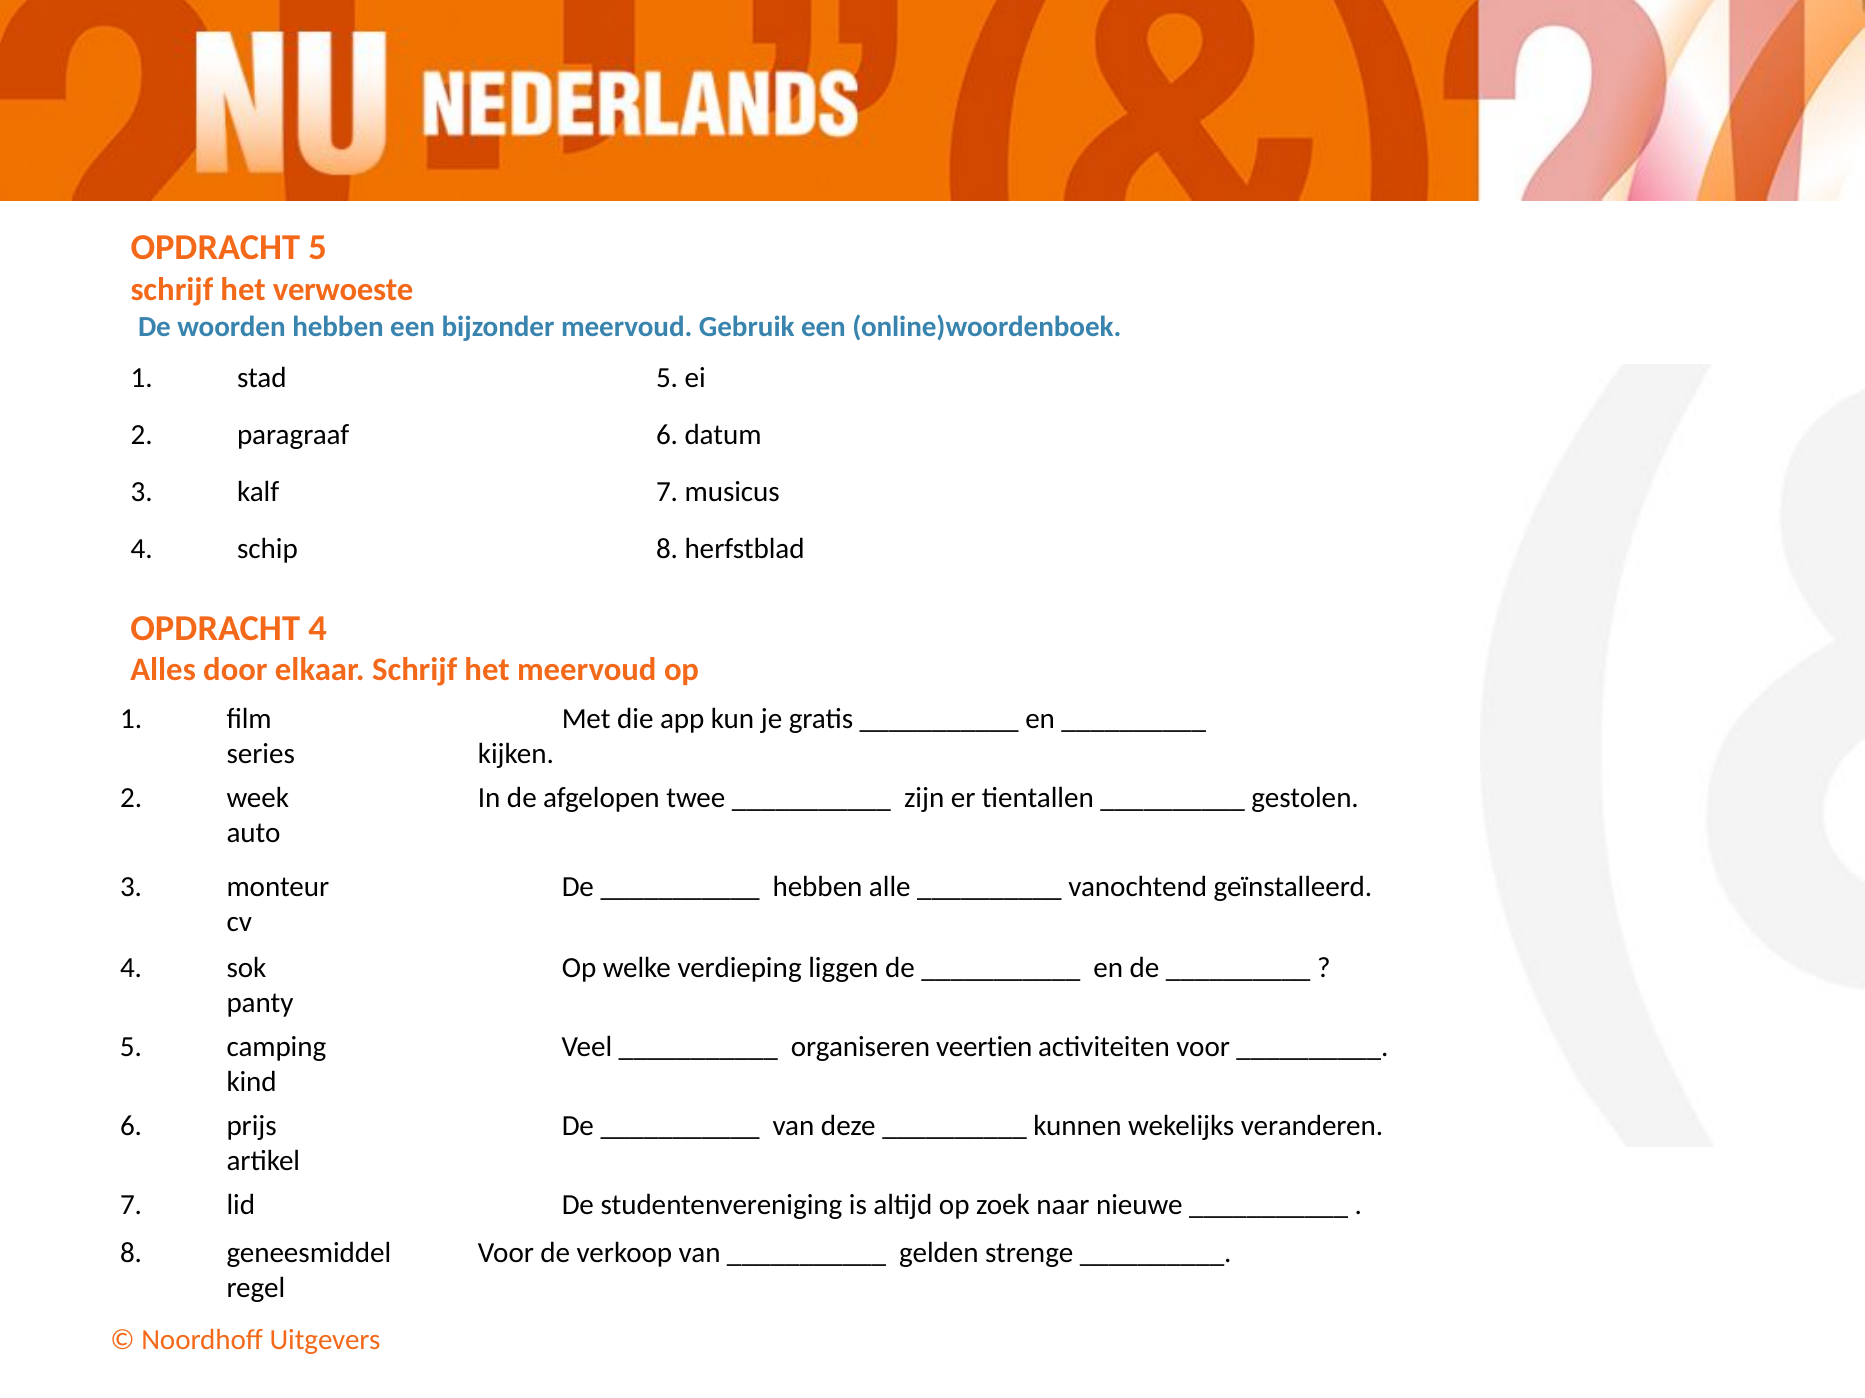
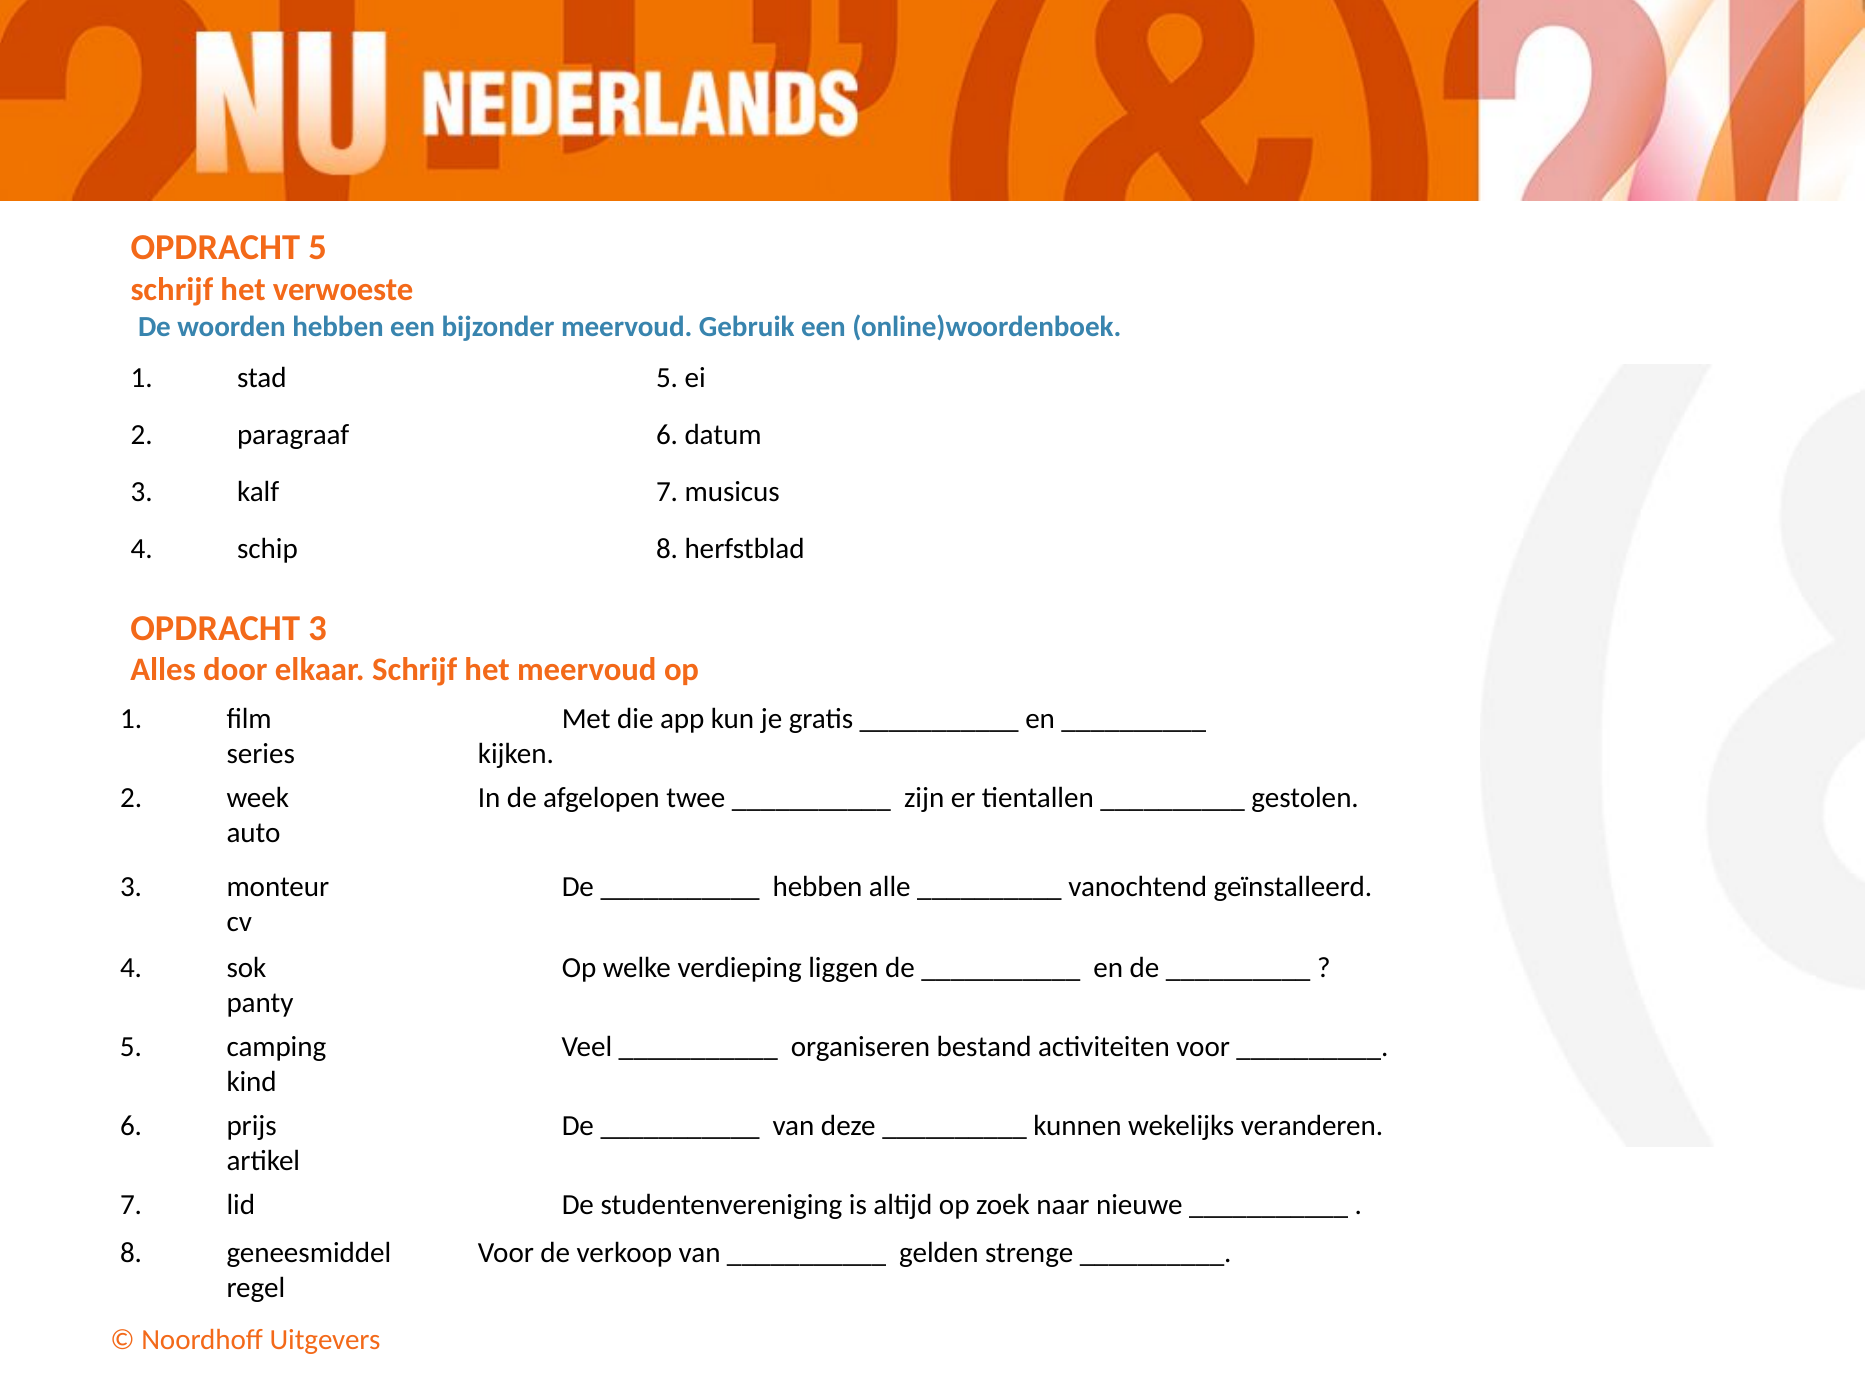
OPDRACHT 4: 4 -> 3 (317, 628)
veertien: veertien -> bestand (984, 1047)
